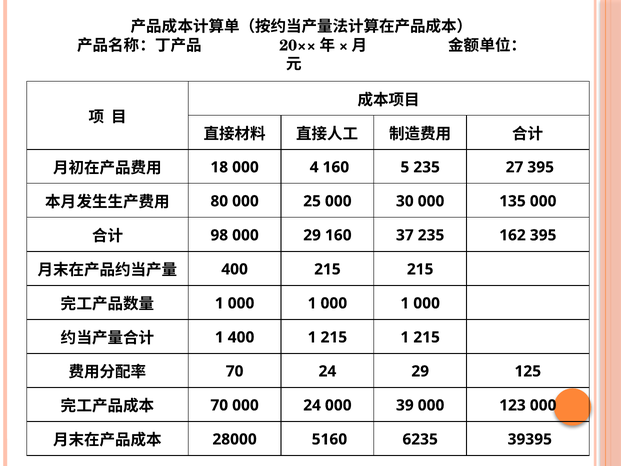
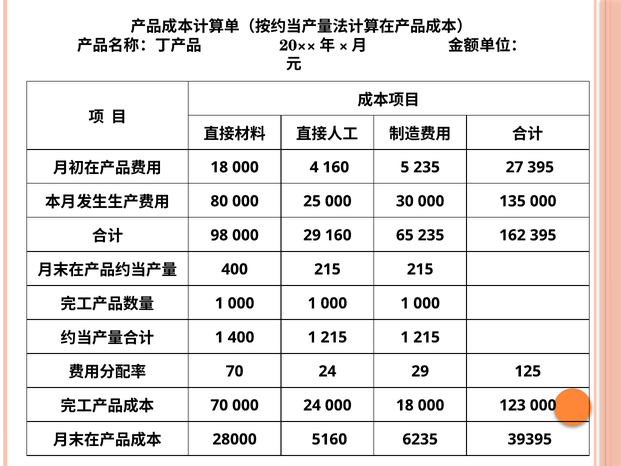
37: 37 -> 65 (405, 235)
000 39: 39 -> 18 (405, 405)
